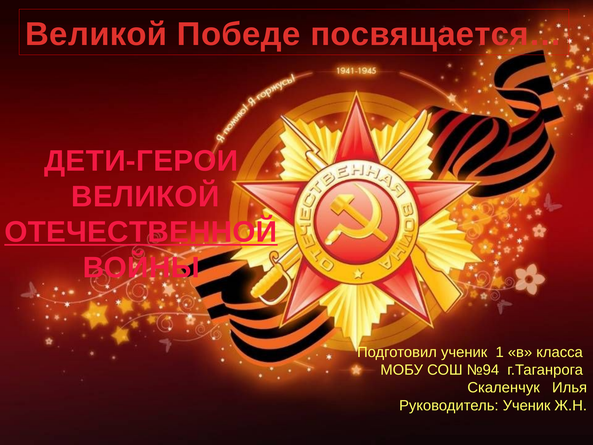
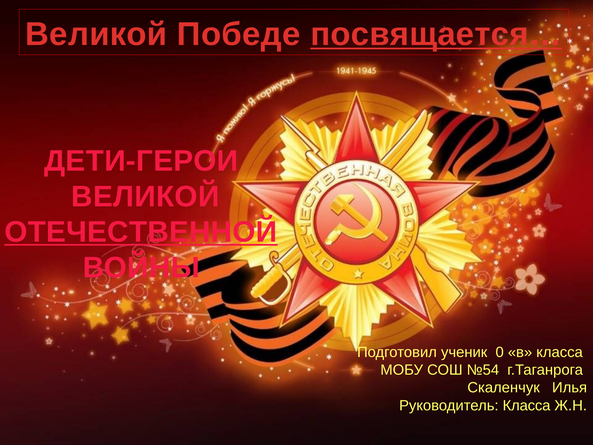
посвящается… underline: none -> present (436, 34)
1: 1 -> 0 (500, 352)
№94: №94 -> №54 (483, 370)
Руководитель Ученик: Ученик -> Класса (527, 405)
